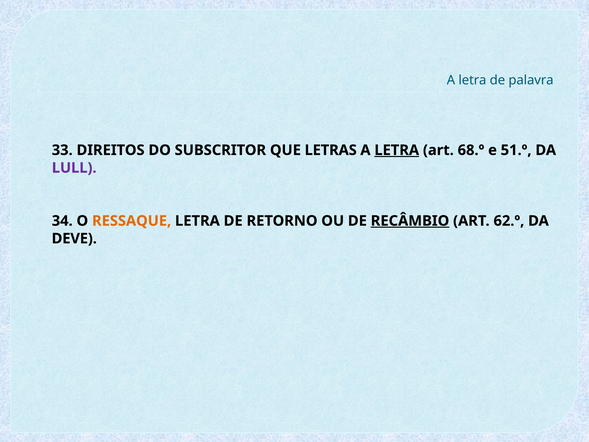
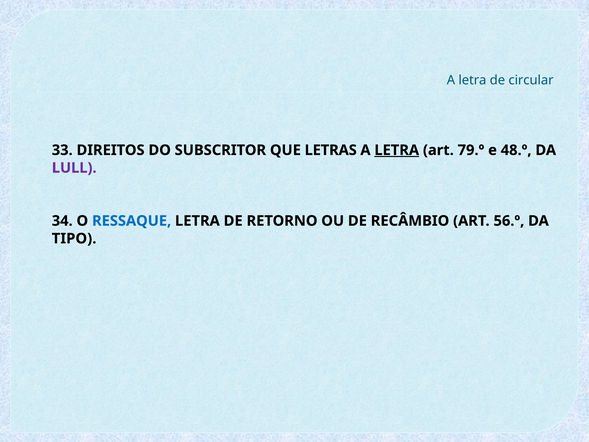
palavra: palavra -> circular (531, 80)
68.º: 68.º -> 79.º (471, 150)
51.º: 51.º -> 48.º (516, 150)
RESSAQUE colour: orange -> blue (132, 221)
RECÂMBIO underline: present -> none (410, 221)
62.º: 62.º -> 56.º (509, 221)
DEVE: DEVE -> TIPO (74, 238)
